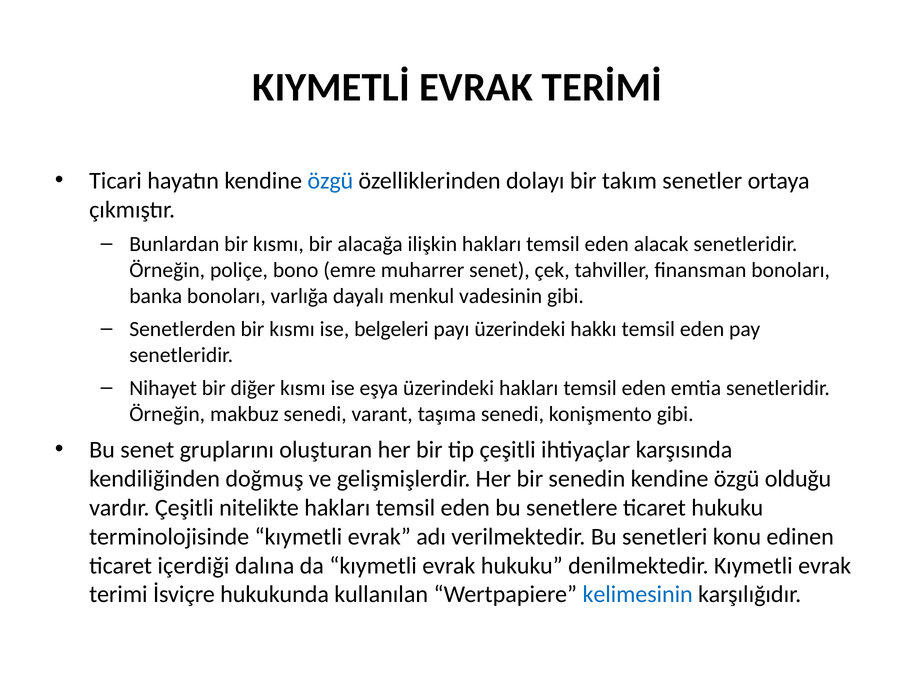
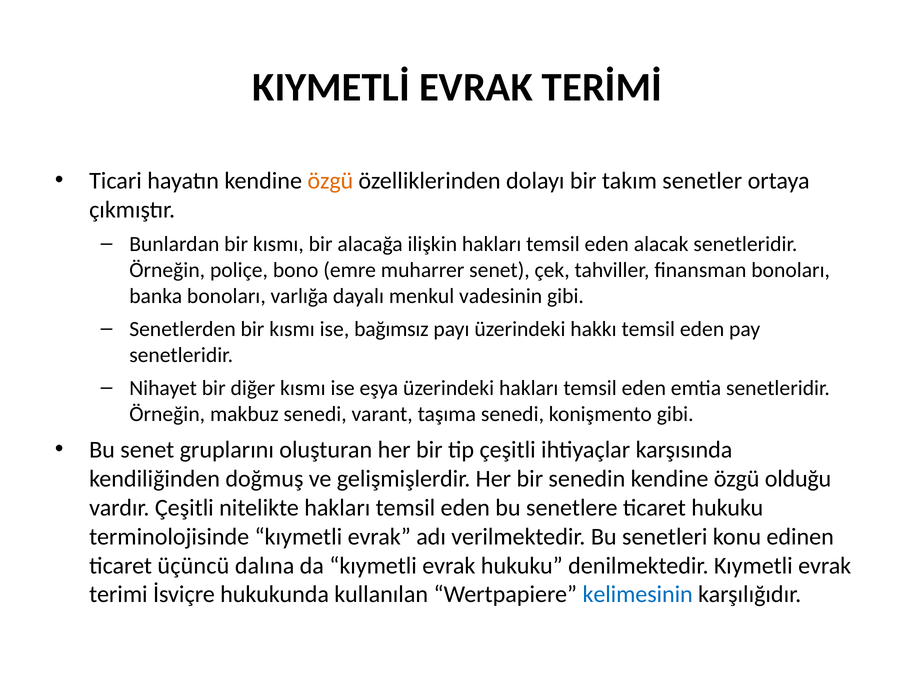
özgü colour: blue -> orange (330, 181)
belgeleri: belgeleri -> bağımsız (391, 329)
içerdiği: içerdiği -> üçüncü (193, 566)
